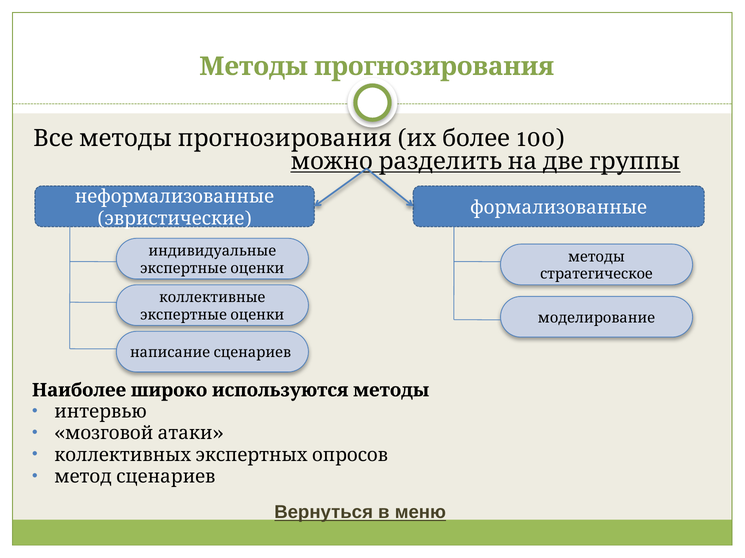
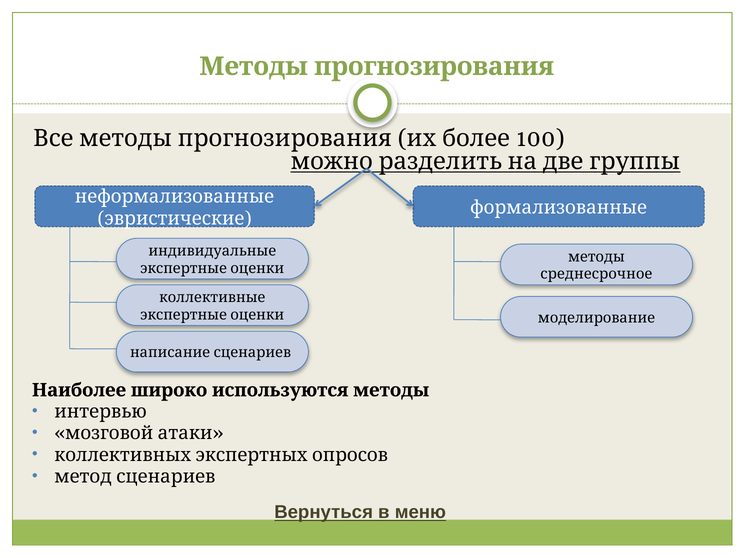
стратегическое: стратегическое -> среднесрочное (596, 275)
